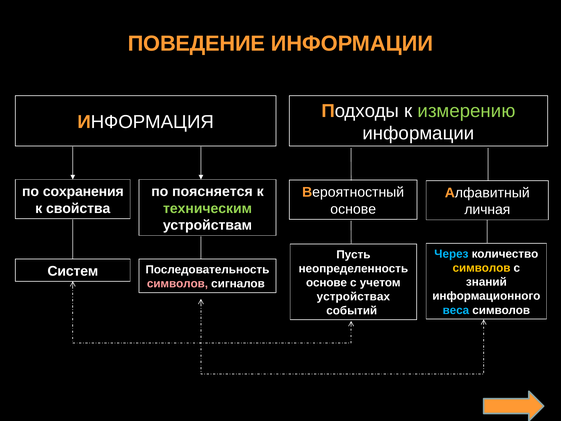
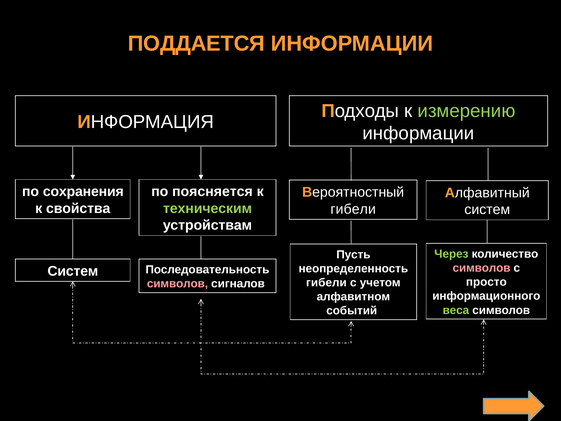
ПОВЕДЕНИЕ: ПОВЕДЕНИЕ -> ПОДДАЕТСЯ (196, 44)
основе: основе -> гибели (353, 209)
личная: личная -> систем (487, 210)
Через colour: light blue -> light green (451, 254)
символов colour: yellow -> pink (482, 268)
знаний: знаний -> просто (486, 282)
основе: основе -> гибели (326, 283)
устройствах: устройствах -> алфавитном (353, 297)
веса colour: light blue -> light green (456, 310)
